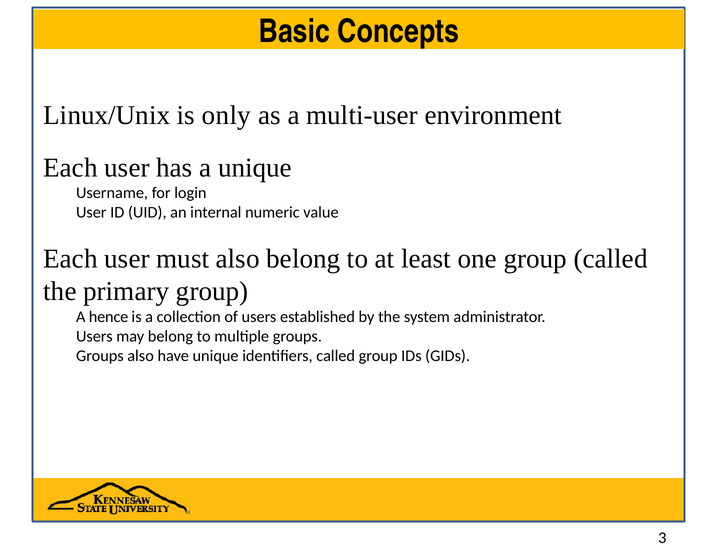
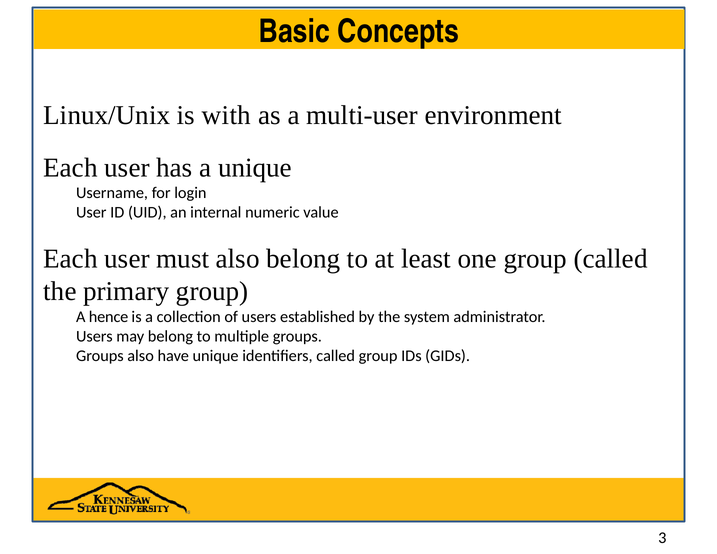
only: only -> with (226, 115)
